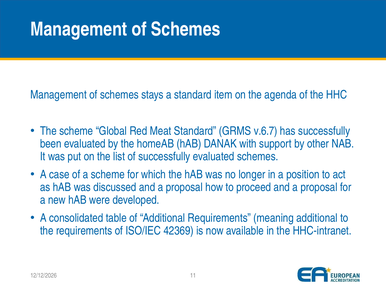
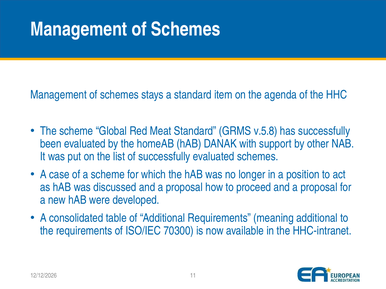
v.6.7: v.6.7 -> v.5.8 (266, 131)
42369: 42369 -> 70300 (179, 231)
